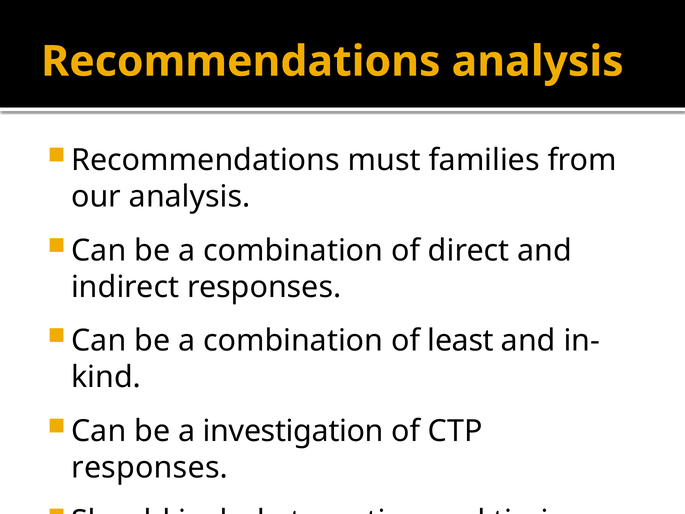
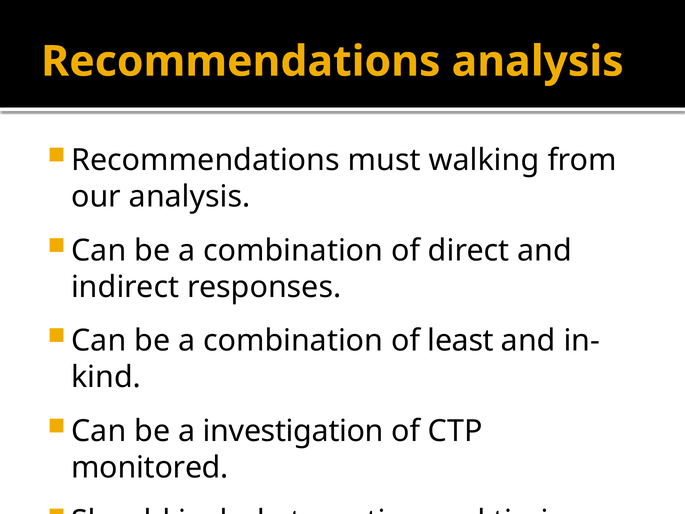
families: families -> walking (484, 160)
responses: responses -> monitored (150, 467)
